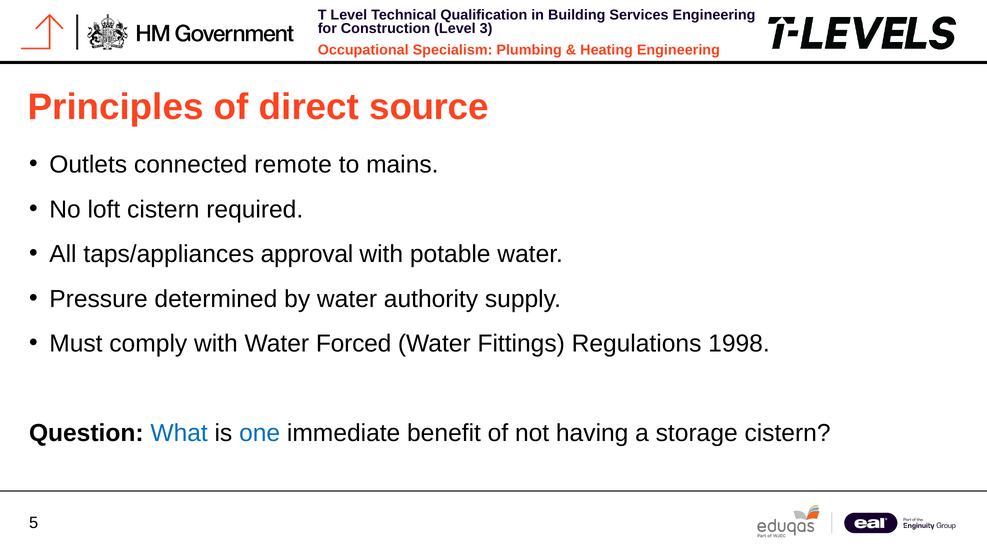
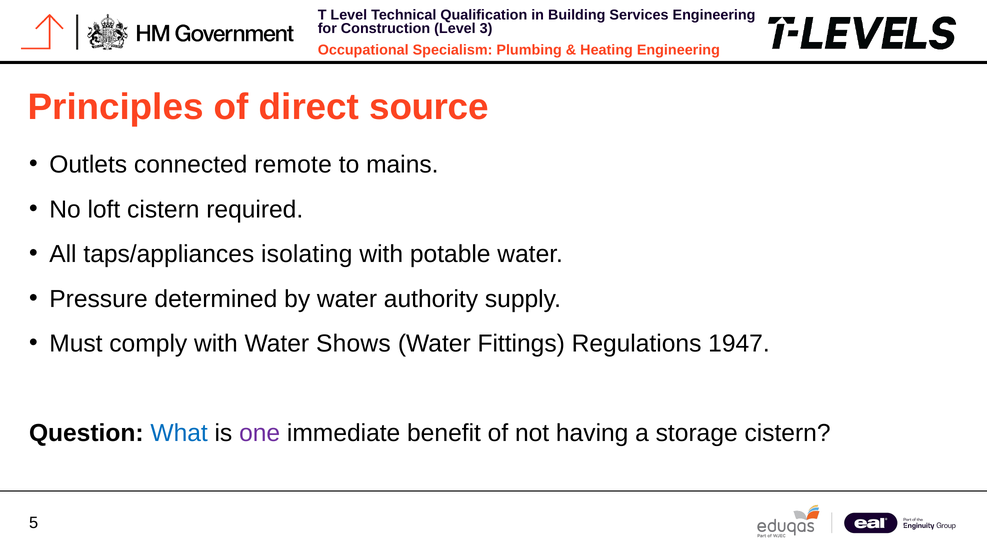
approval: approval -> isolating (307, 254)
Forced: Forced -> Shows (353, 343)
1998: 1998 -> 1947 (739, 343)
one colour: blue -> purple (260, 433)
